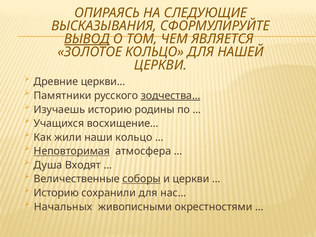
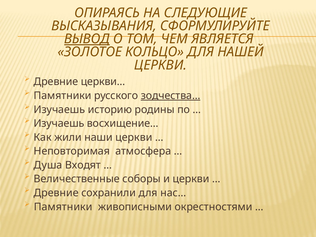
Учащихся: Учащихся -> Изучаешь (59, 123)
наши кольцо: кольцо -> церкви (134, 137)
Неповторимая underline: present -> none (72, 151)
соборы underline: present -> none (142, 179)
Историю: Историю -> Древние (56, 193)
Начальных: Начальных -> Памятники (63, 207)
